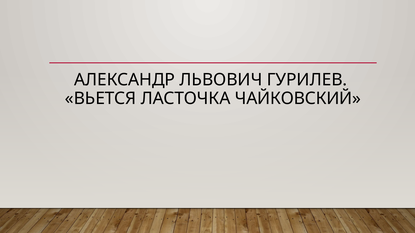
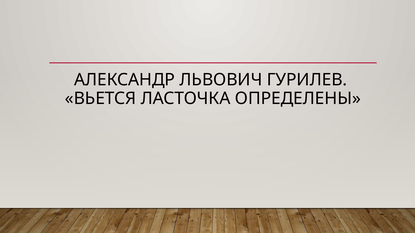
ЧАЙКОВСКИЙ: ЧАЙКОВСКИЙ -> ОПРЕДЕЛЕНЫ (298, 99)
